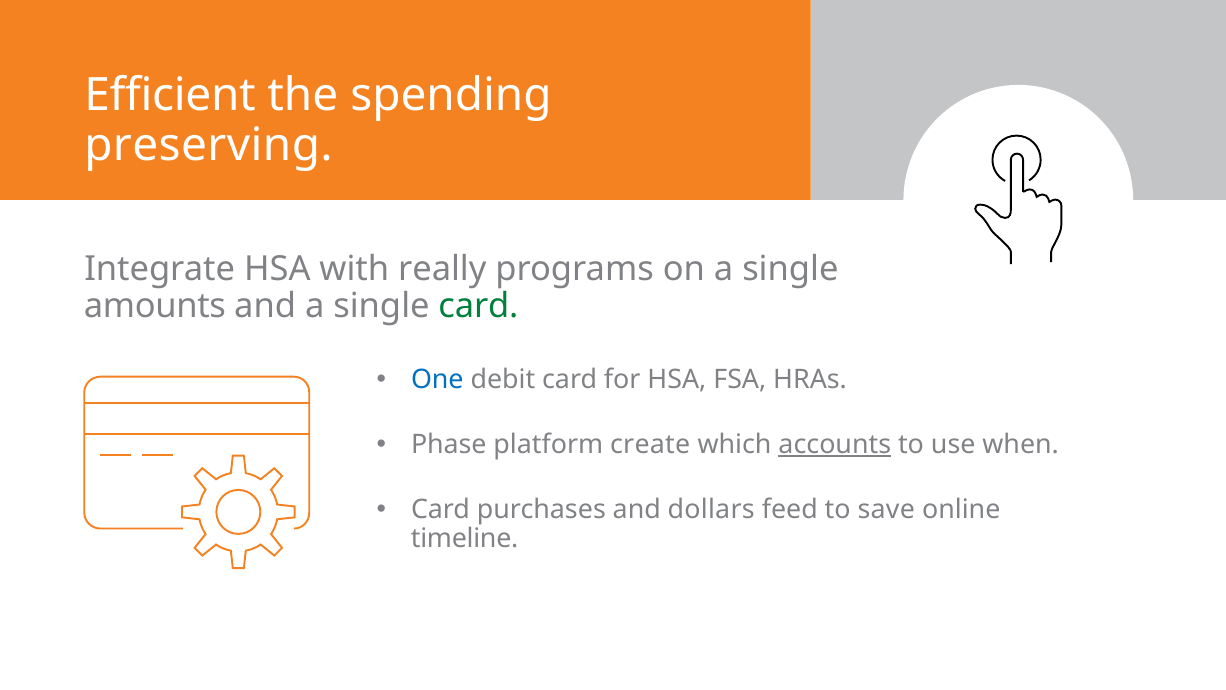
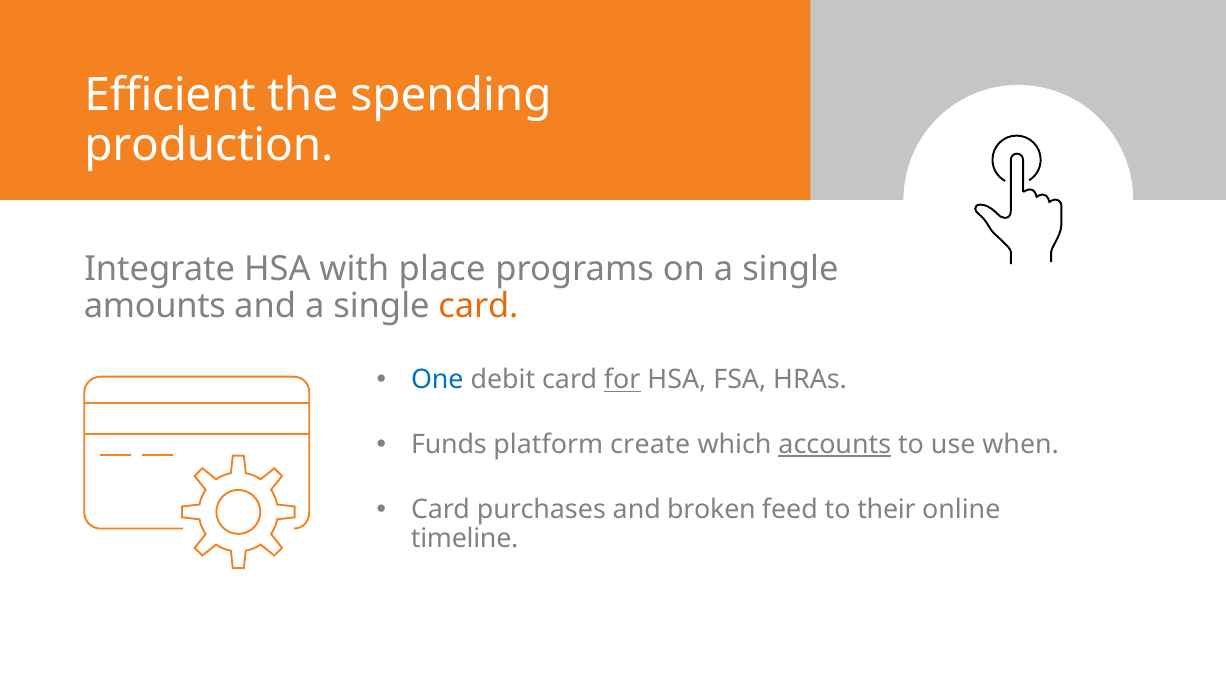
preserving: preserving -> production (209, 145)
really: really -> place (442, 269)
card colour: green -> orange (478, 306)
for underline: none -> present (622, 380)
Phase: Phase -> Funds (449, 444)
dollars: dollars -> broken (711, 509)
save: save -> their (886, 509)
